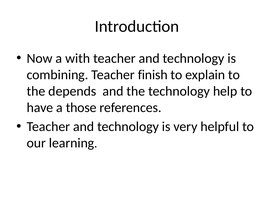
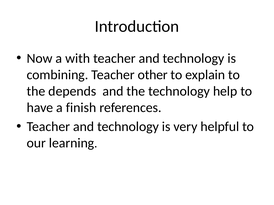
finish: finish -> other (153, 75)
those: those -> finish (81, 108)
